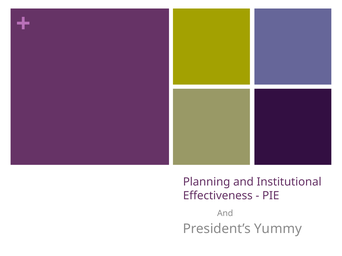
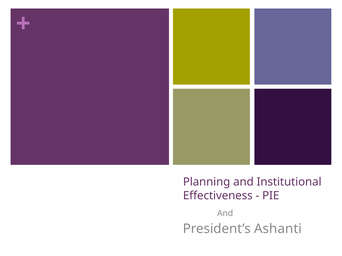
Yummy: Yummy -> Ashanti (278, 229)
